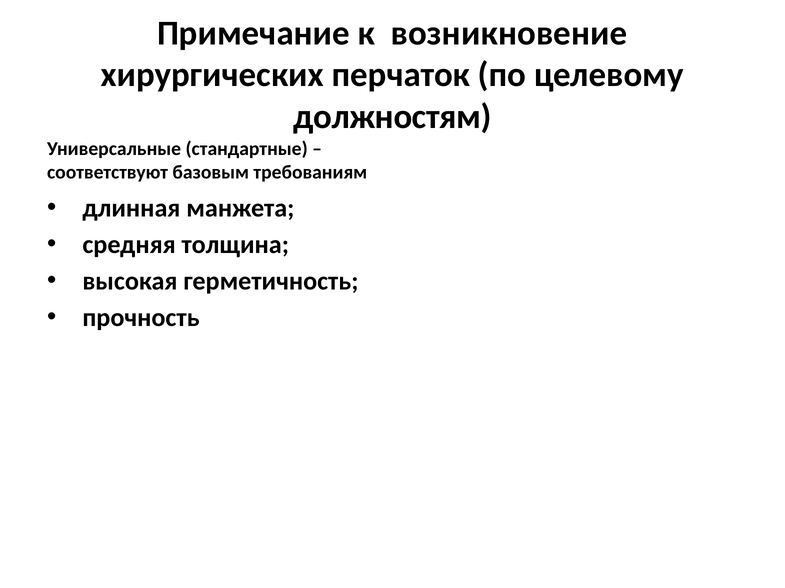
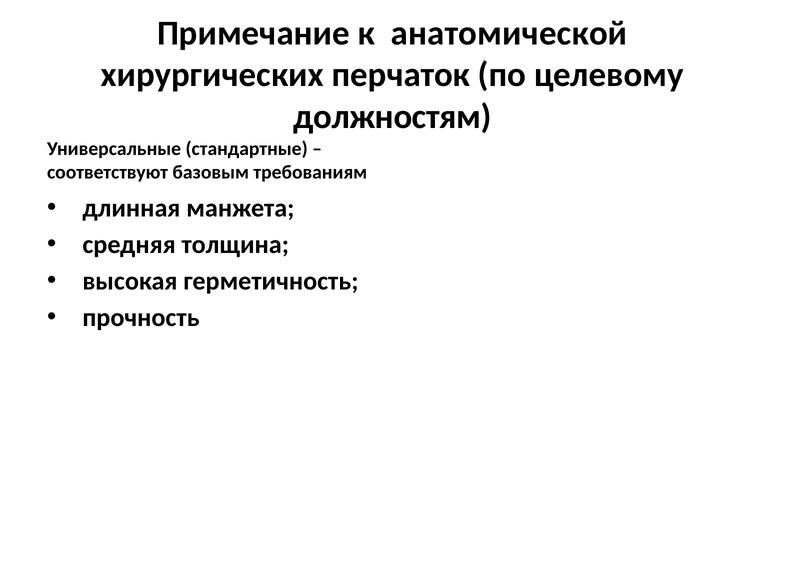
возникновение: возникновение -> анатомической (509, 33)
